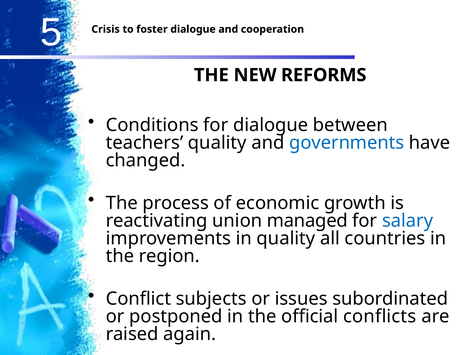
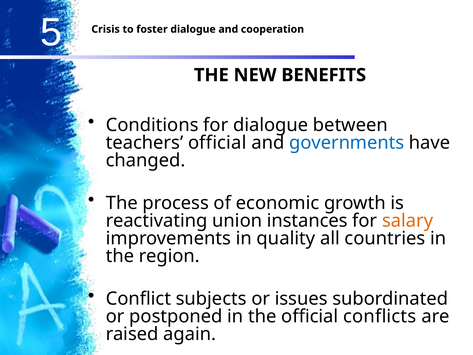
REFORMS: REFORMS -> BENEFITS (324, 75)
teachers quality: quality -> official (217, 143)
managed: managed -> instances (307, 221)
salary colour: blue -> orange (408, 221)
